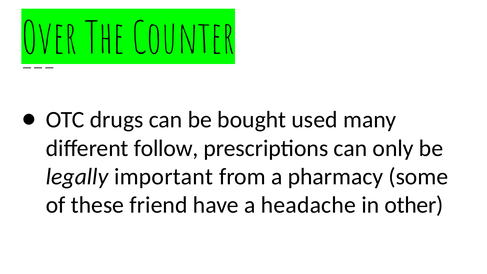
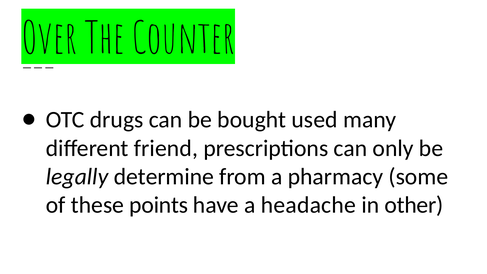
follow: follow -> friend (166, 148)
important: important -> determine (164, 177)
friend: friend -> points (159, 205)
